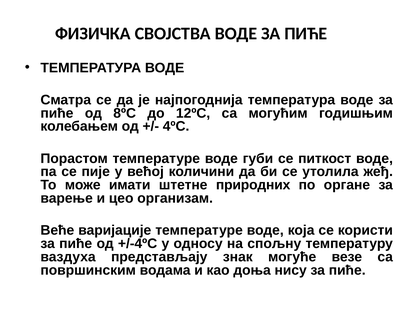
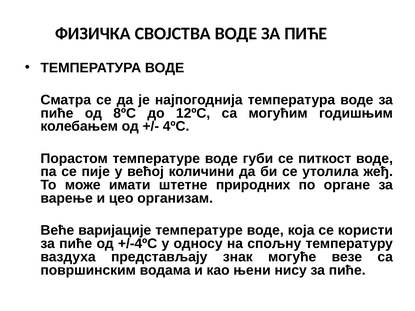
доња: доња -> њени (252, 270)
